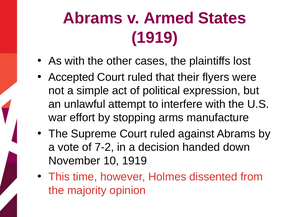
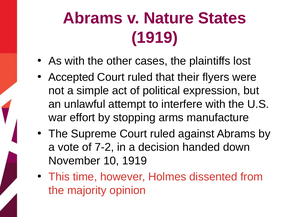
Armed: Armed -> Nature (169, 18)
